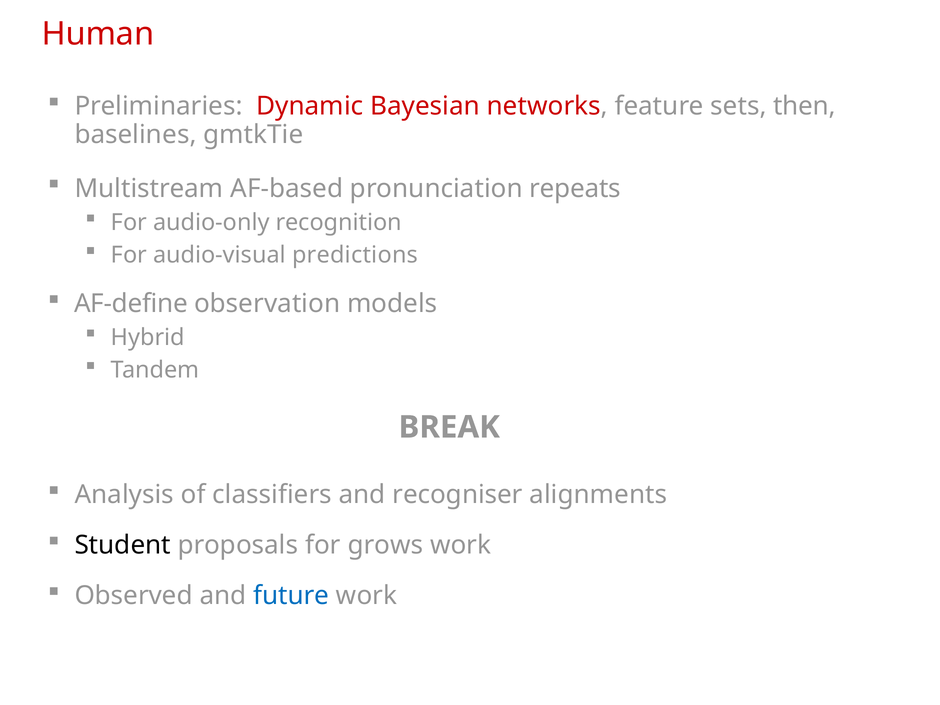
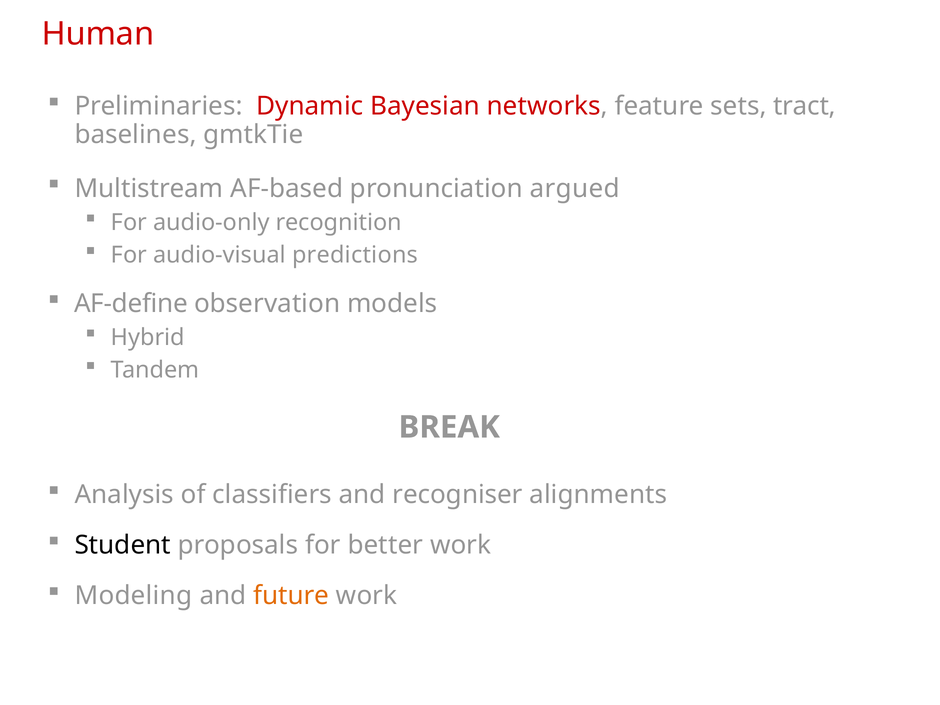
then: then -> tract (804, 106)
repeats: repeats -> argued (575, 188)
grows: grows -> better (385, 545)
Observed: Observed -> Modeling (133, 596)
future colour: blue -> orange (291, 596)
